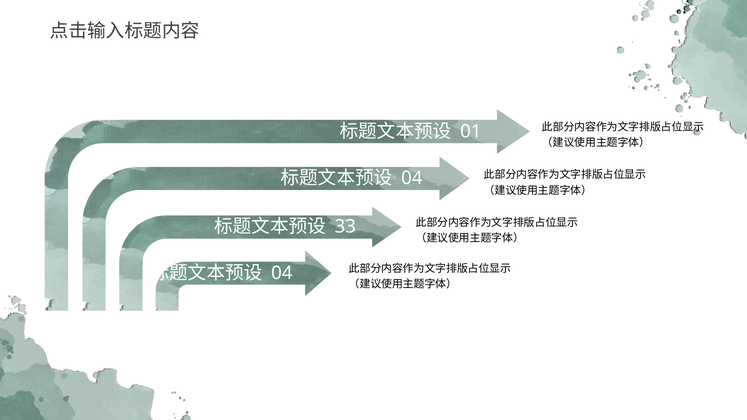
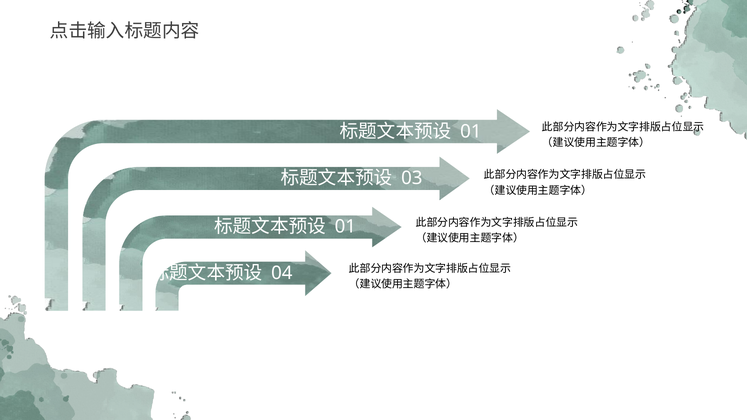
04: 04 -> 03 (412, 178)
33: 33 -> 01 (345, 227)
